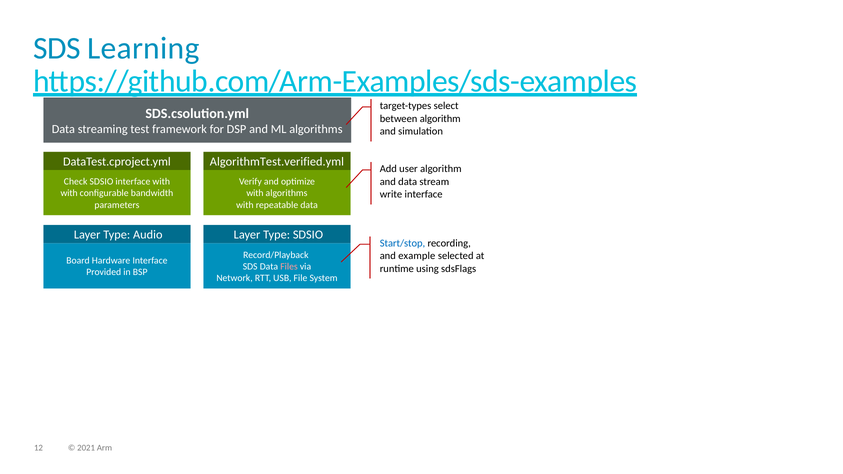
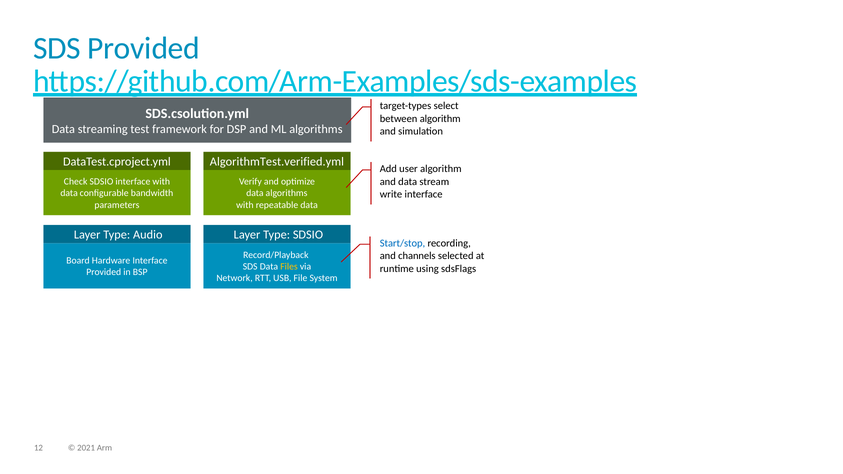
SDS Learning: Learning -> Provided (144, 48)
with: with -> data (69, 193)
with: with -> data (255, 193)
example: example -> channels (417, 256)
Files colour: pink -> yellow (289, 267)
